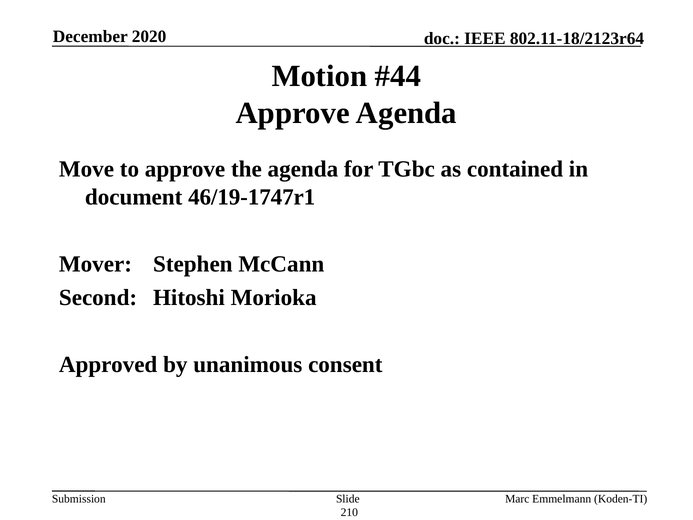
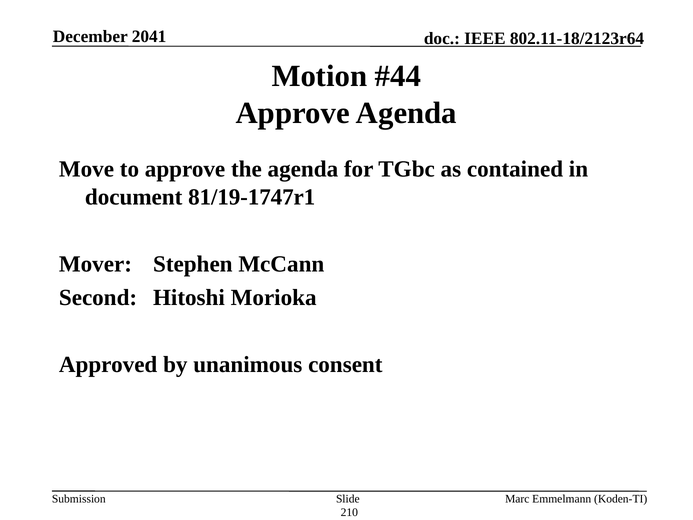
2020: 2020 -> 2041 (149, 37)
46/19-1747r1: 46/19-1747r1 -> 81/19-1747r1 (252, 197)
